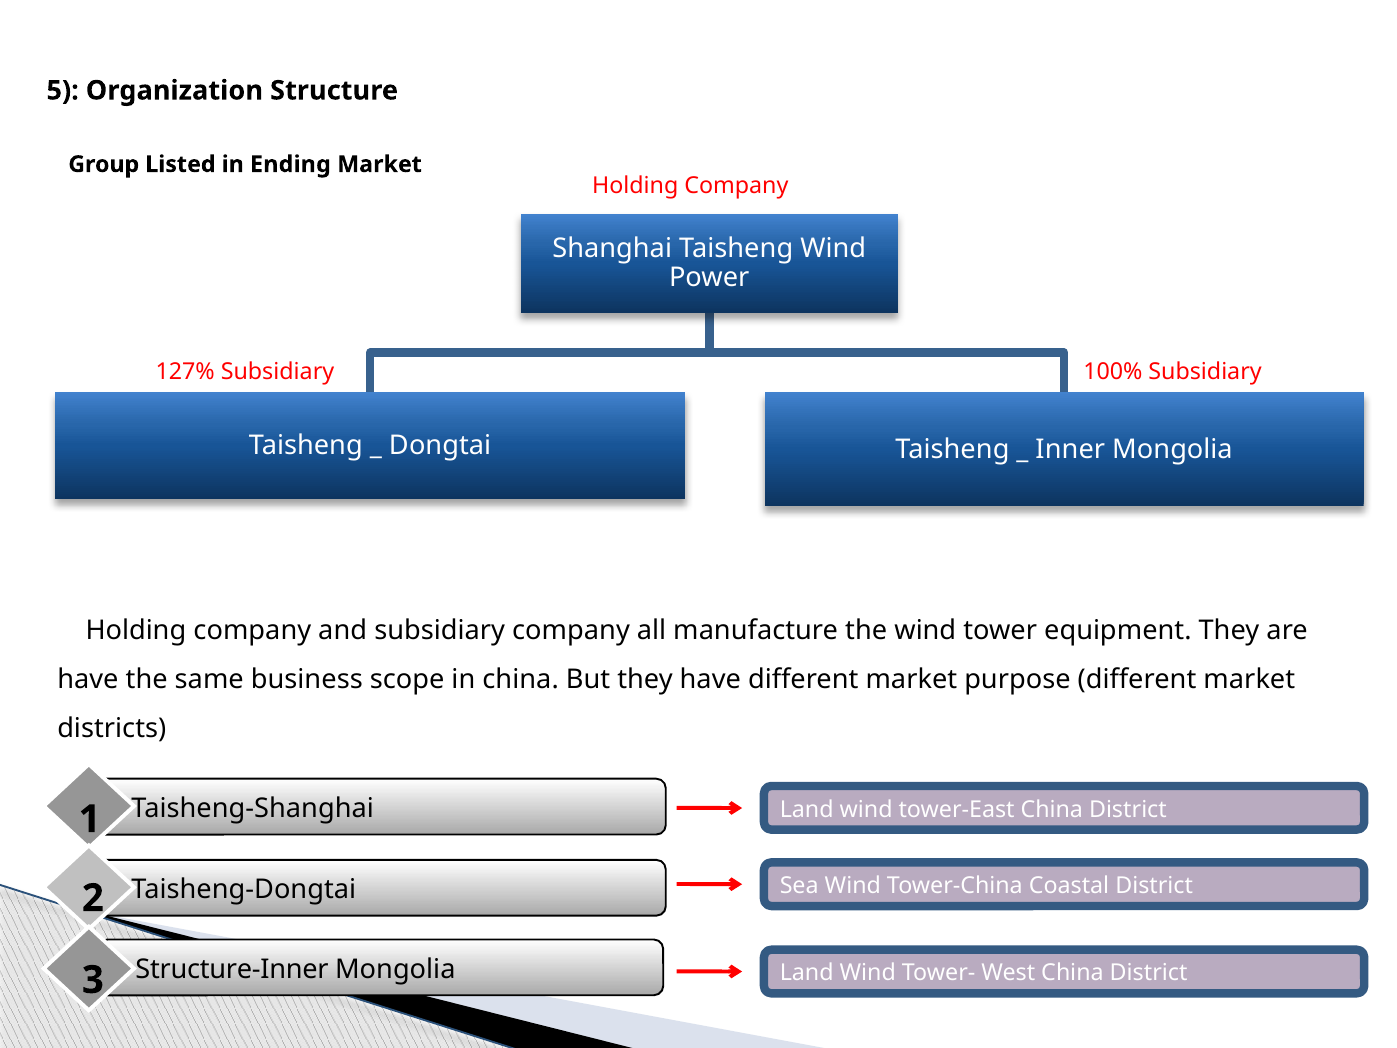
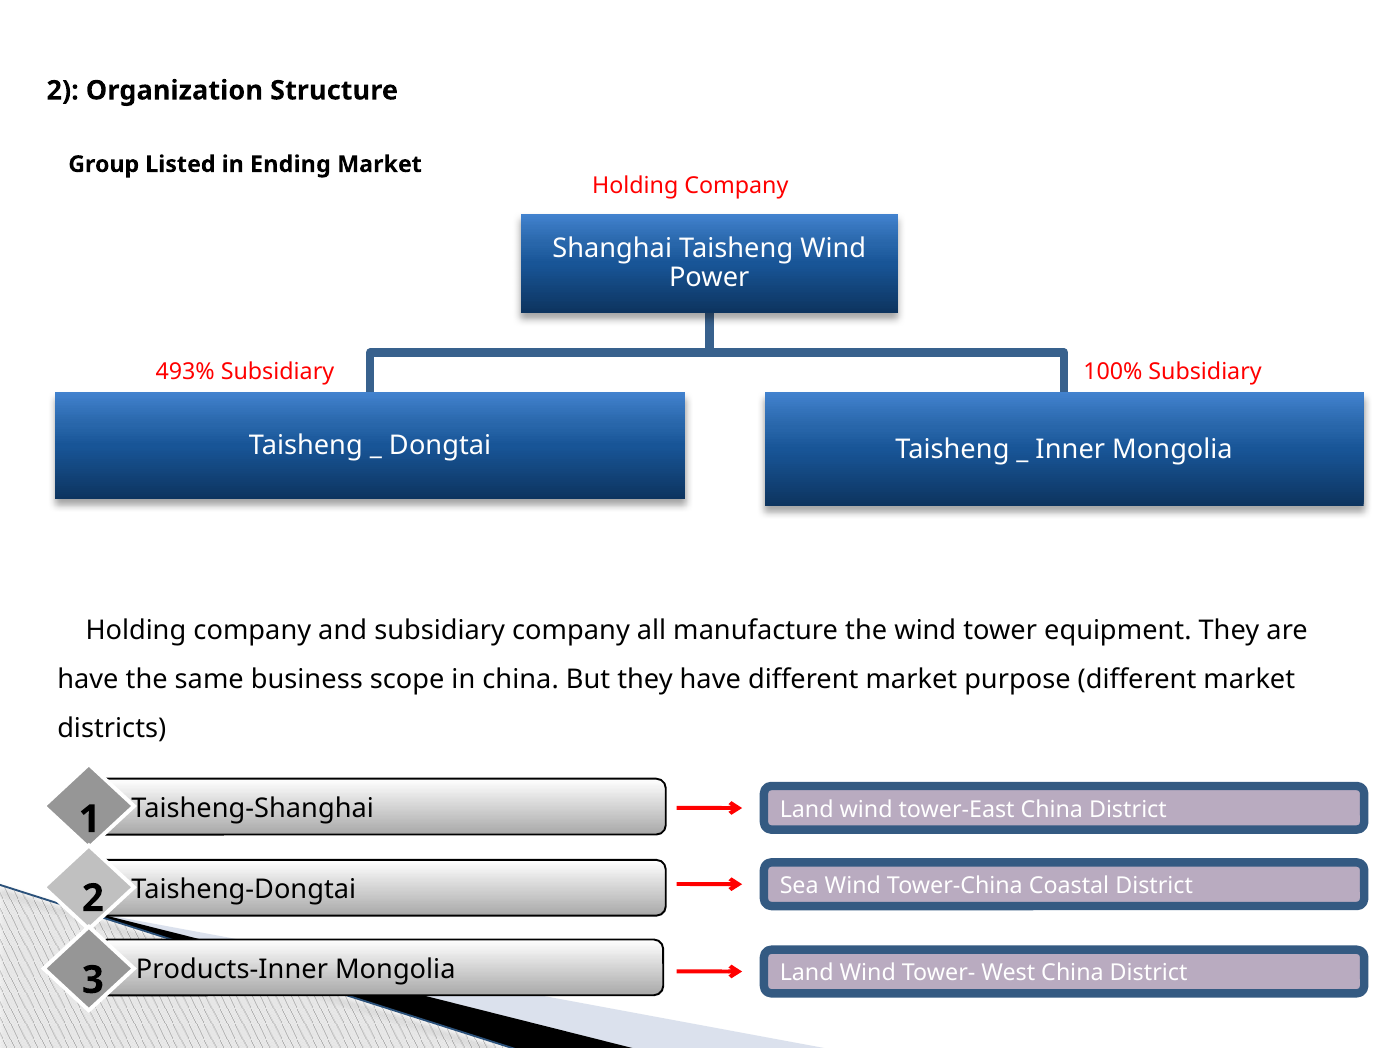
5: 5 -> 2 (63, 91)
127%: 127% -> 493% (185, 372)
Structure-Inner: Structure-Inner -> Products-Inner (232, 969)
